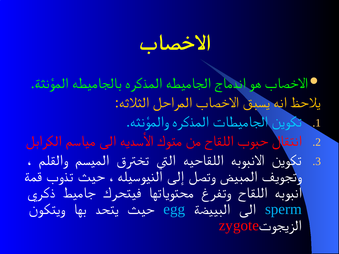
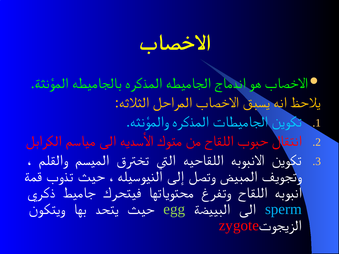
egg colour: light blue -> light green (174, 209)
